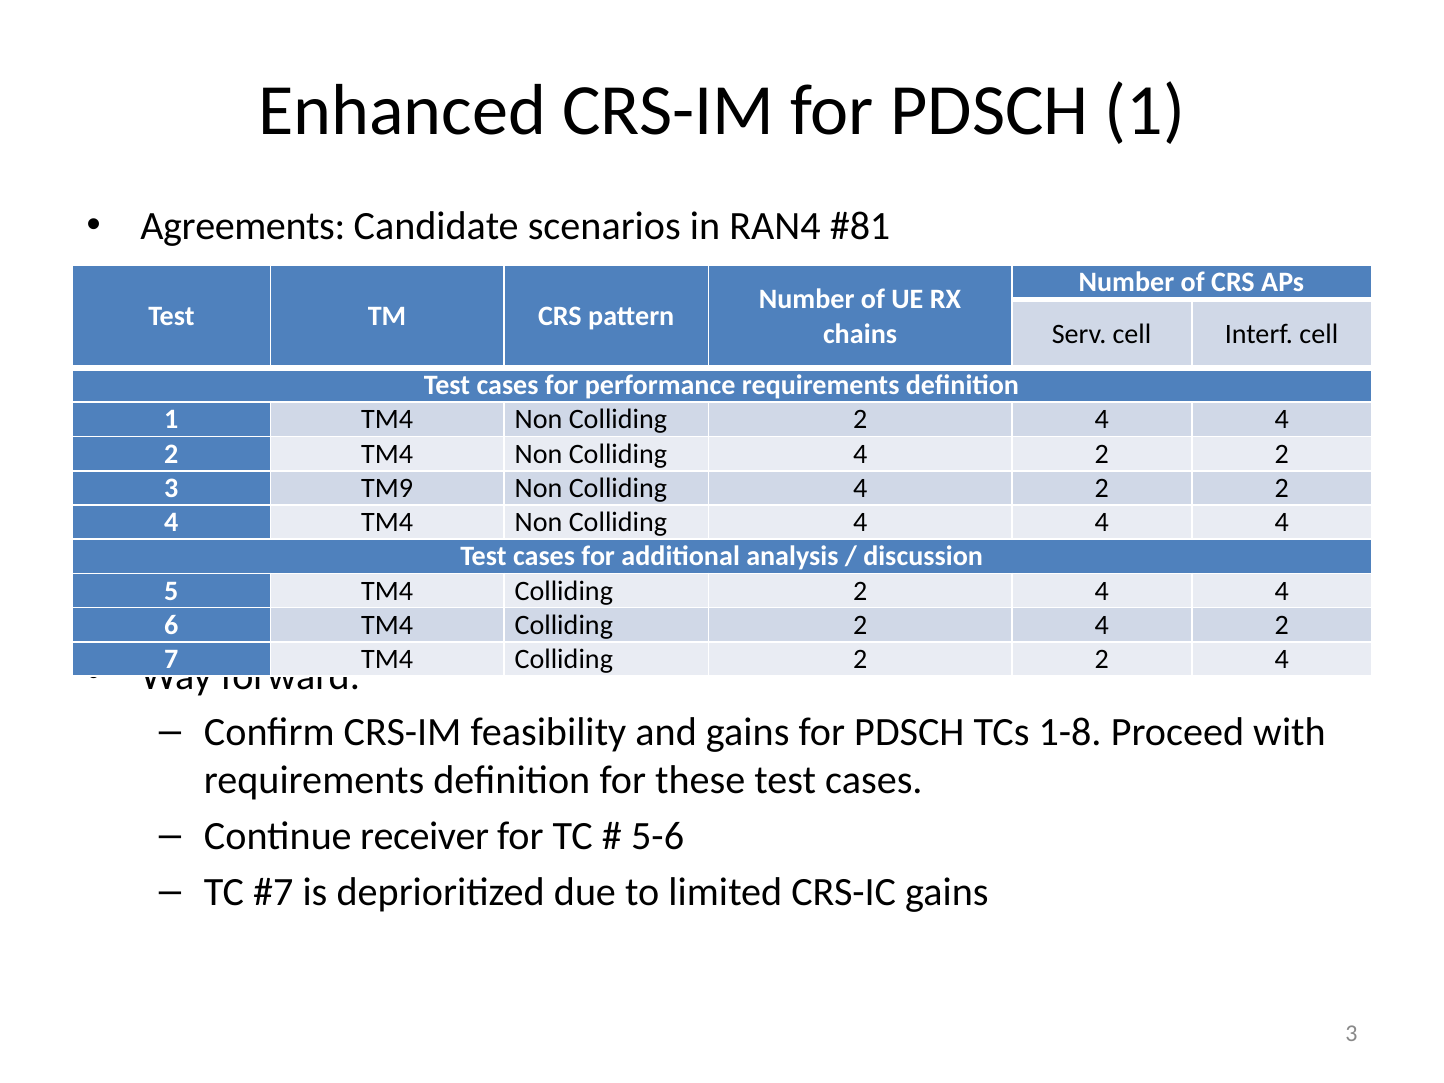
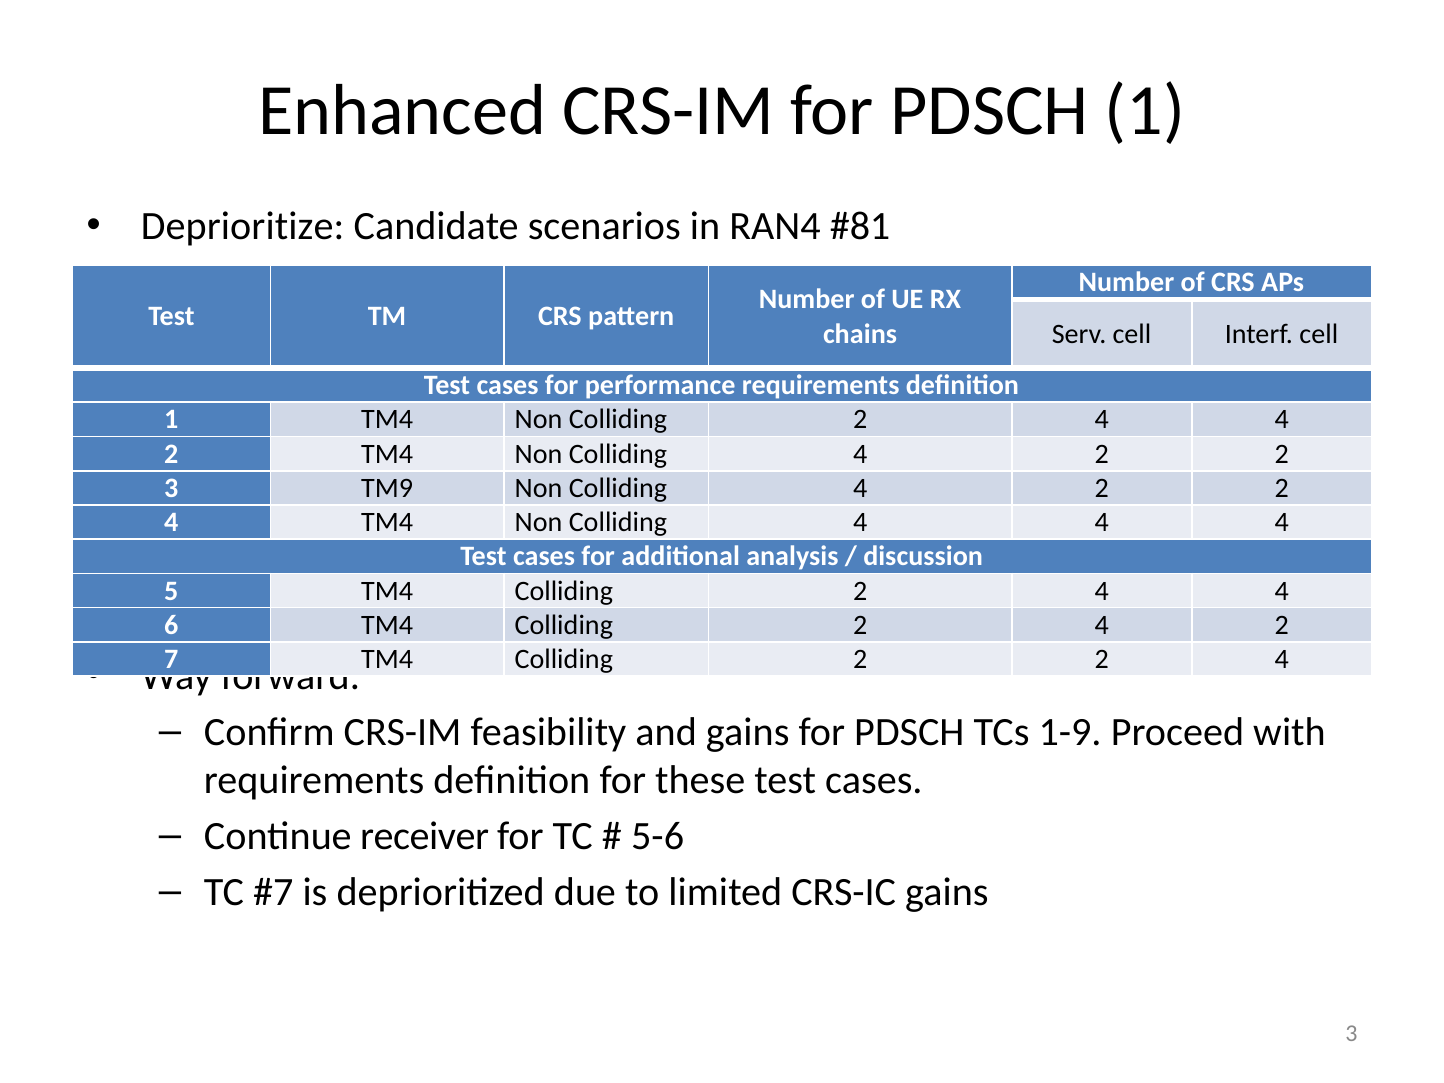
Agreements: Agreements -> Deprioritize (243, 227)
1-8: 1-8 -> 1-9 (1070, 732)
